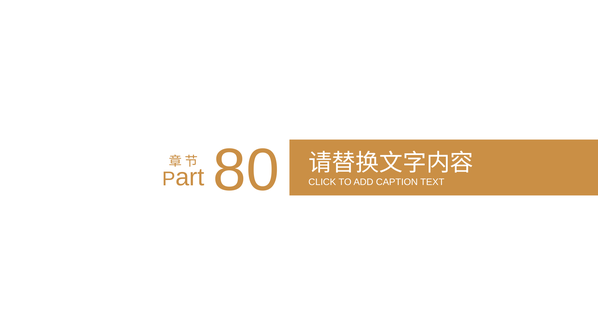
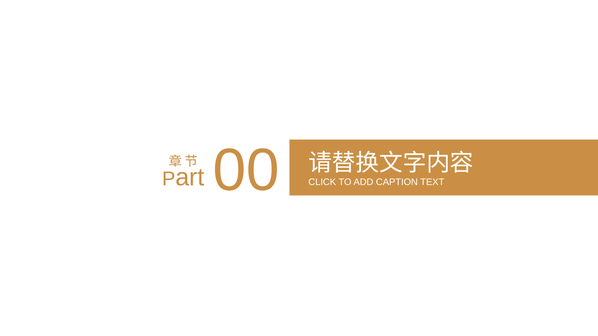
80: 80 -> 00 (246, 171)
